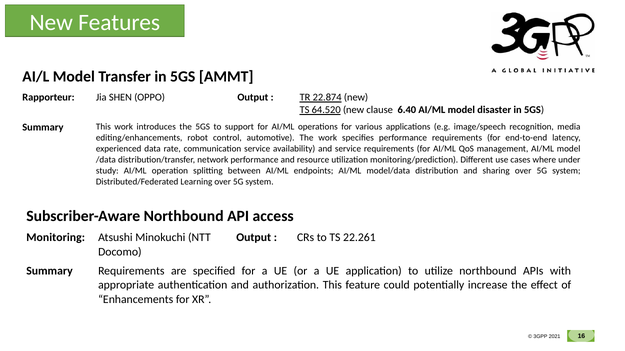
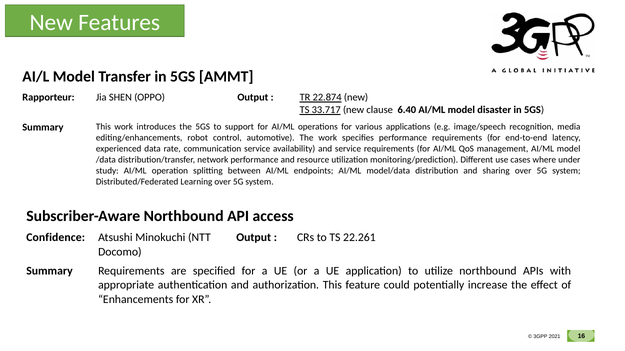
64.520: 64.520 -> 33.717 (326, 110)
Monitoring: Monitoring -> Confidence (56, 238)
